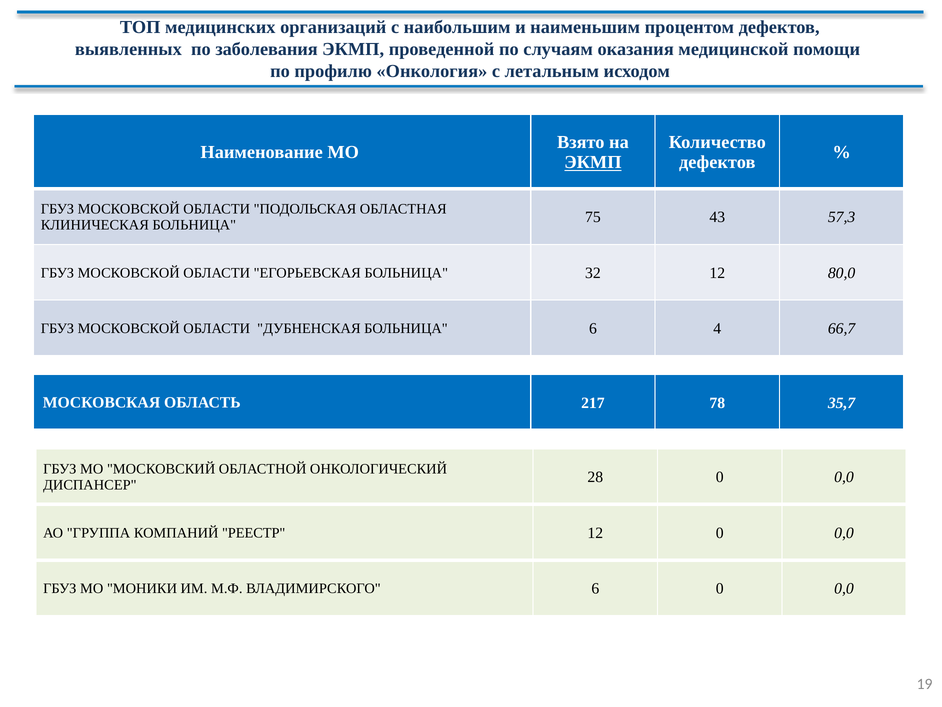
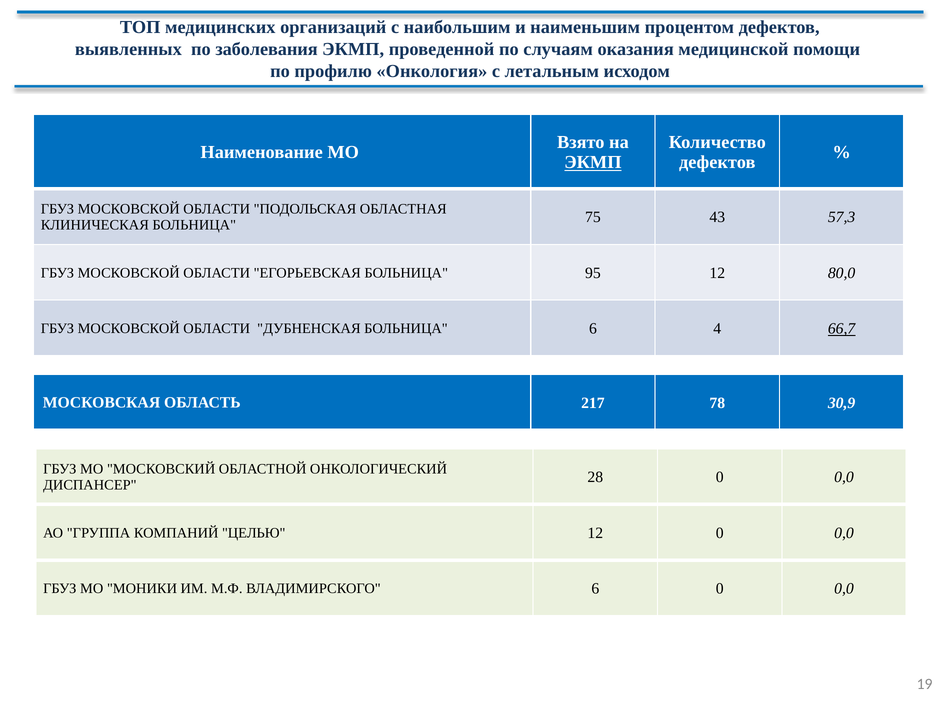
32: 32 -> 95 (593, 273)
66,7 underline: none -> present (842, 328)
35,7: 35,7 -> 30,9 (842, 403)
РЕЕСТР: РЕЕСТР -> ЦЕЛЬЮ (254, 532)
